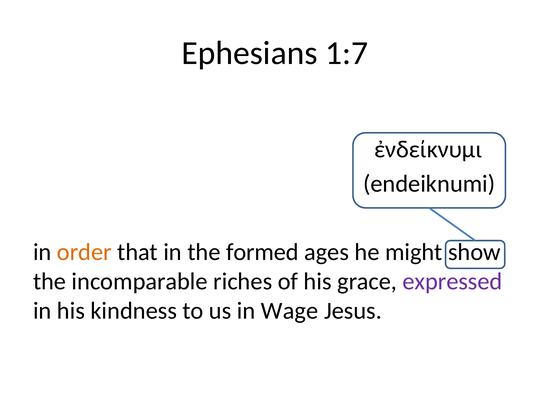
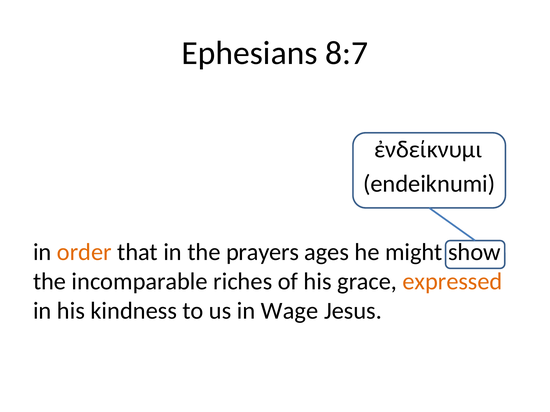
1:7: 1:7 -> 8:7 (347, 53)
formed: formed -> prayers (262, 252)
expressed colour: purple -> orange (452, 282)
